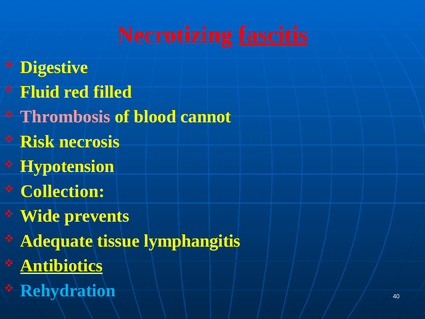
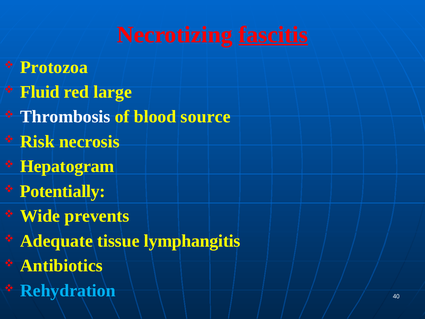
Digestive: Digestive -> Protozoa (54, 67)
filled: filled -> large (113, 92)
Thrombosis colour: pink -> white (65, 117)
cannot: cannot -> source (206, 117)
Hypotension: Hypotension -> Hepatogram (67, 166)
Collection: Collection -> Potentially (63, 191)
Antibiotics underline: present -> none (61, 265)
